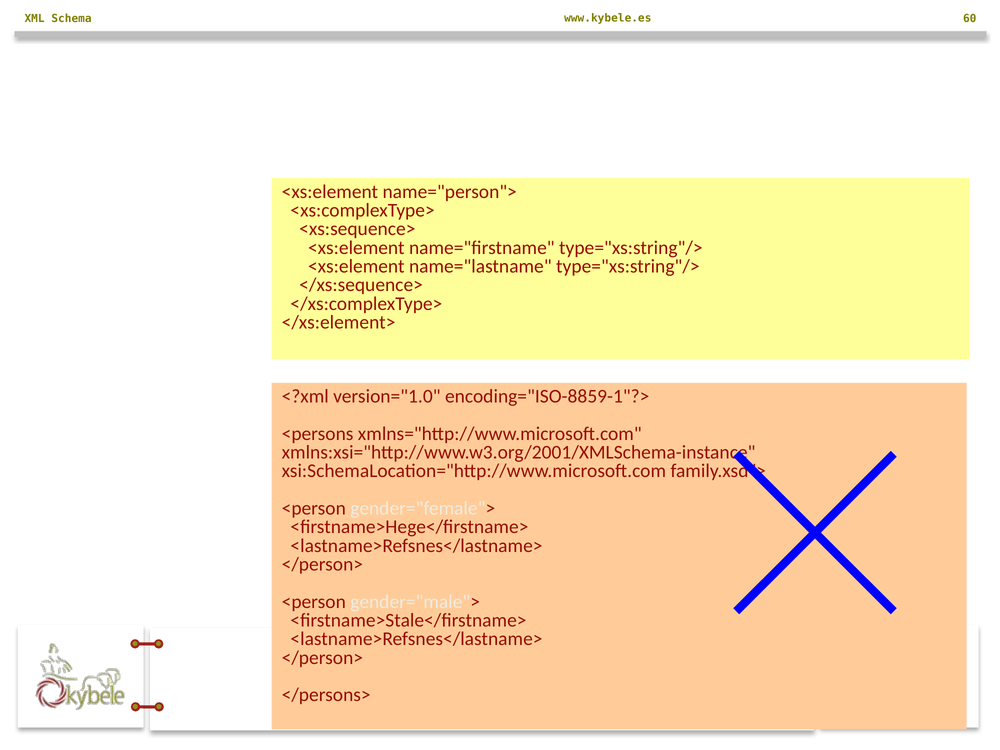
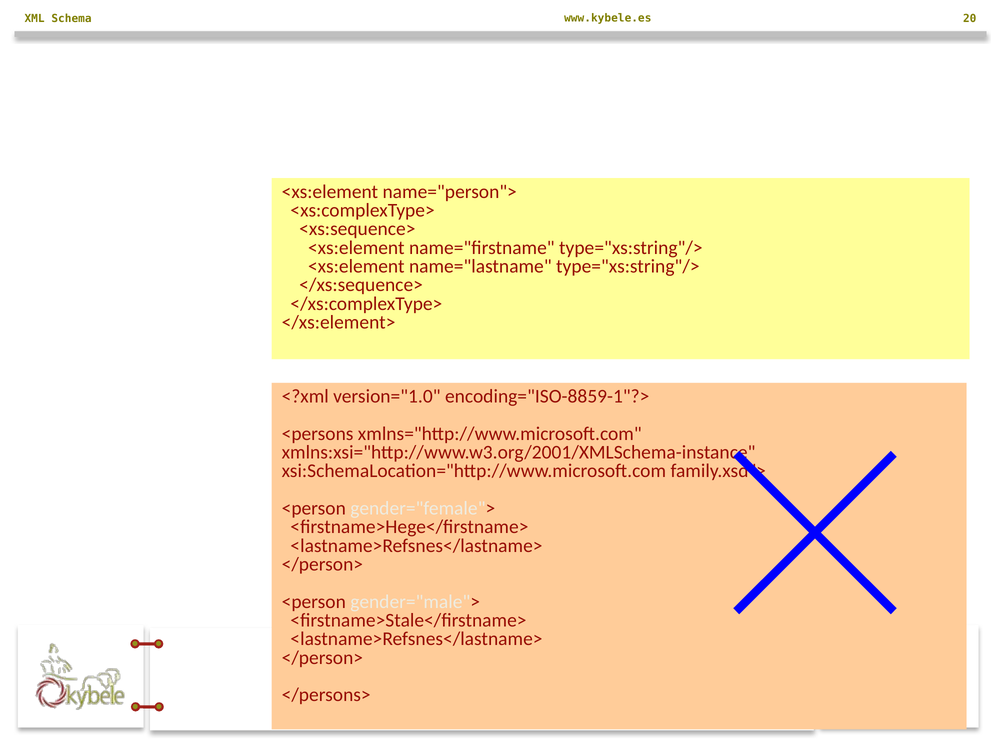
60: 60 -> 20 (970, 18)
